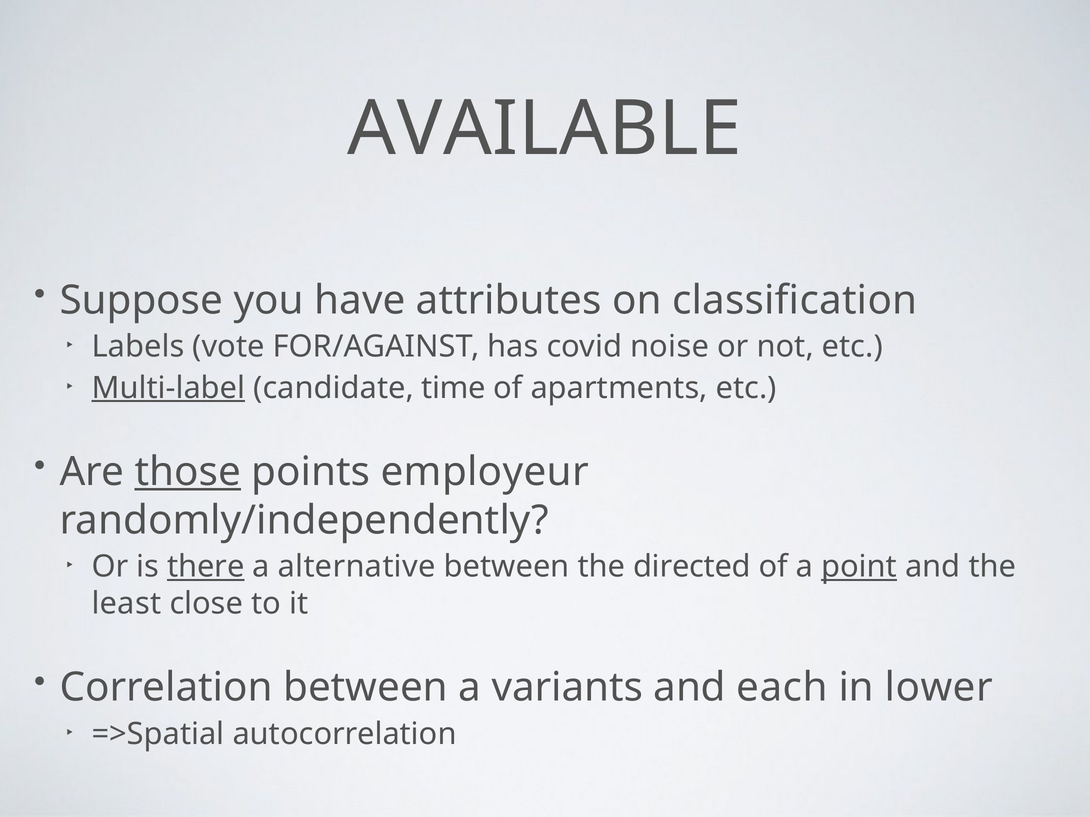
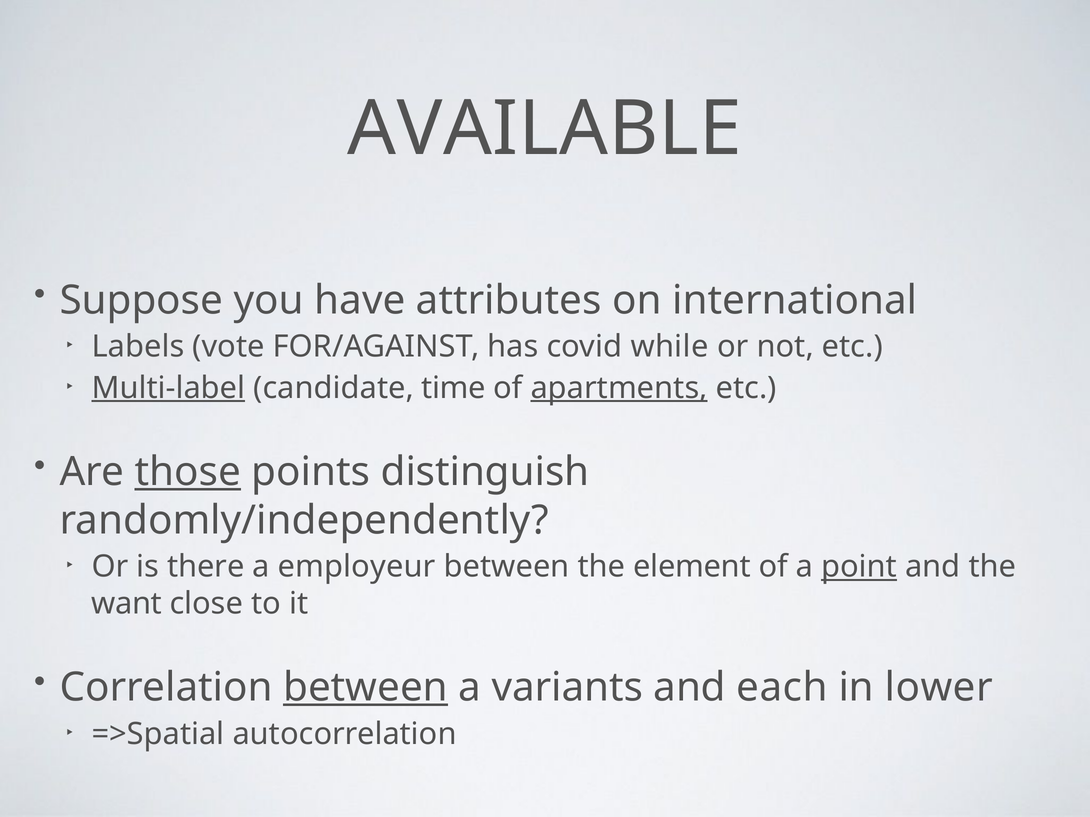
classification: classification -> international (795, 300)
noise: noise -> while (669, 347)
apartments underline: none -> present (619, 388)
employeur: employeur -> distinguish (485, 472)
there underline: present -> none (206, 567)
alternative: alternative -> employeur (357, 567)
directed: directed -> element (692, 567)
least: least -> want (127, 604)
between underline: none -> present (366, 688)
